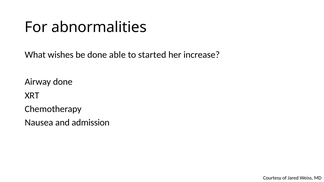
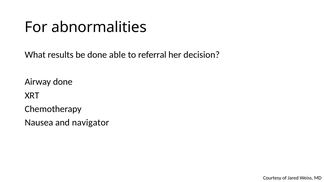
wishes: wishes -> results (61, 55)
started: started -> referral (152, 55)
increase: increase -> decision (202, 55)
admission: admission -> navigator (91, 123)
